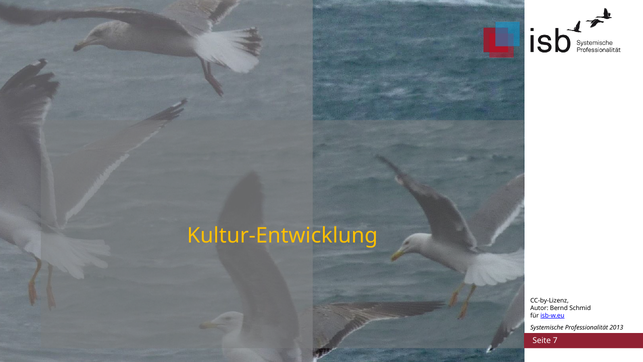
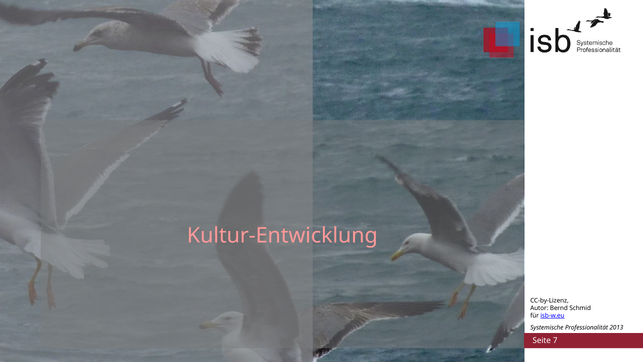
Kultur-Entwicklung colour: yellow -> pink (282, 236)
